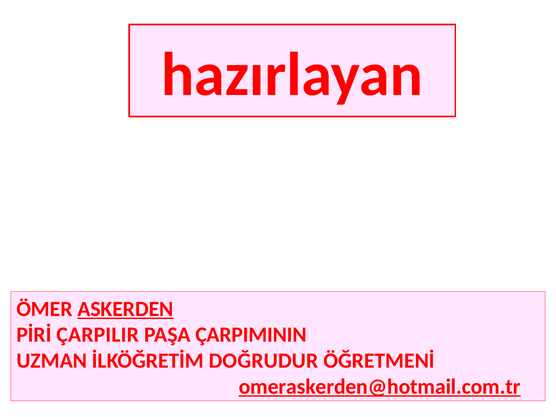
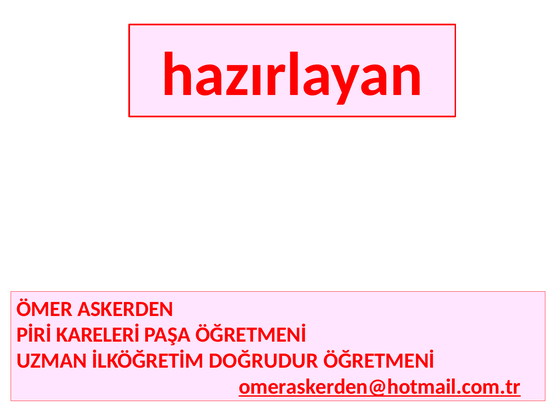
ASKERDEN underline: present -> none (125, 309)
ÇARPILIR: ÇARPILIR -> KARELERİ (98, 335)
PAŞA ÇARPIMININ: ÇARPIMININ -> ÖĞRETMENİ (251, 335)
